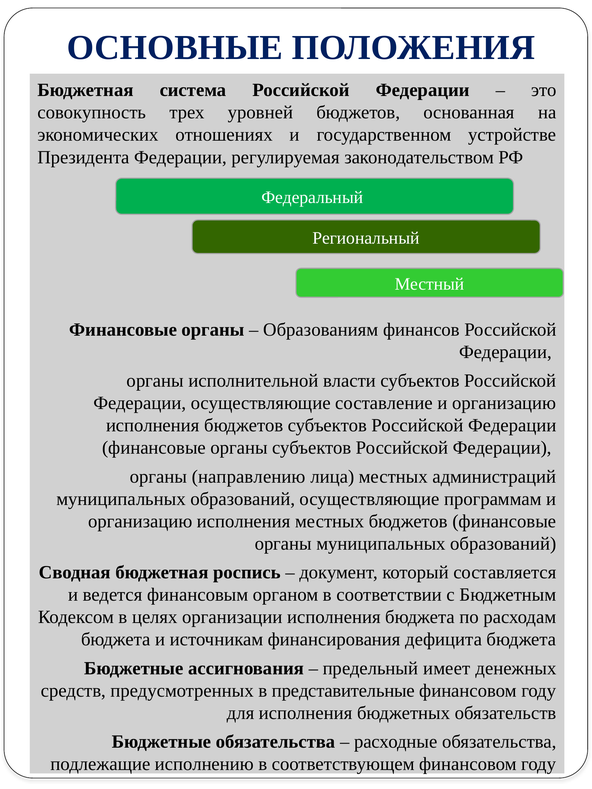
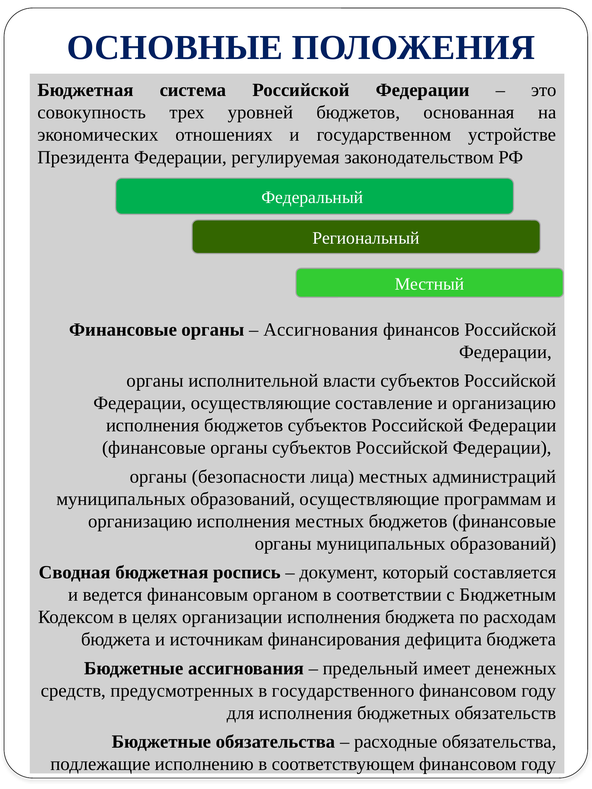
Образованиям: Образованиям -> Ассигнования (321, 330)
направлению: направлению -> безопасности (249, 477)
представительные: представительные -> государственного (343, 691)
